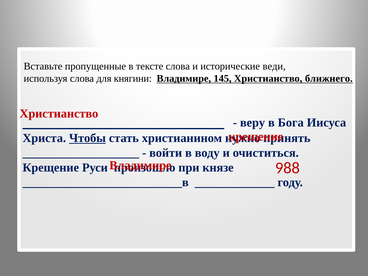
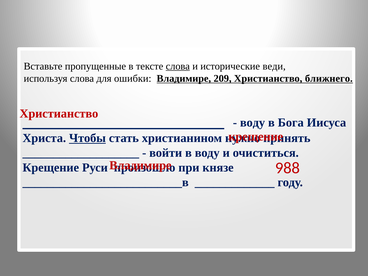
слова underline: none -> present (178, 66)
княгини: княгини -> ошибки (133, 78)
145: 145 -> 209 (223, 78)
веру: веру -> воду (253, 123)
